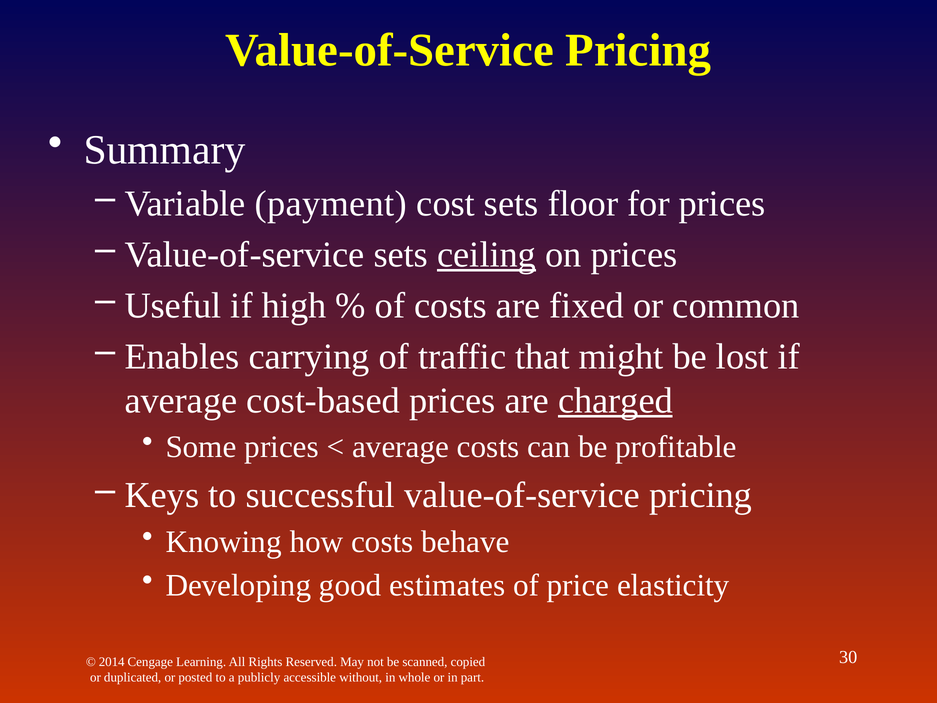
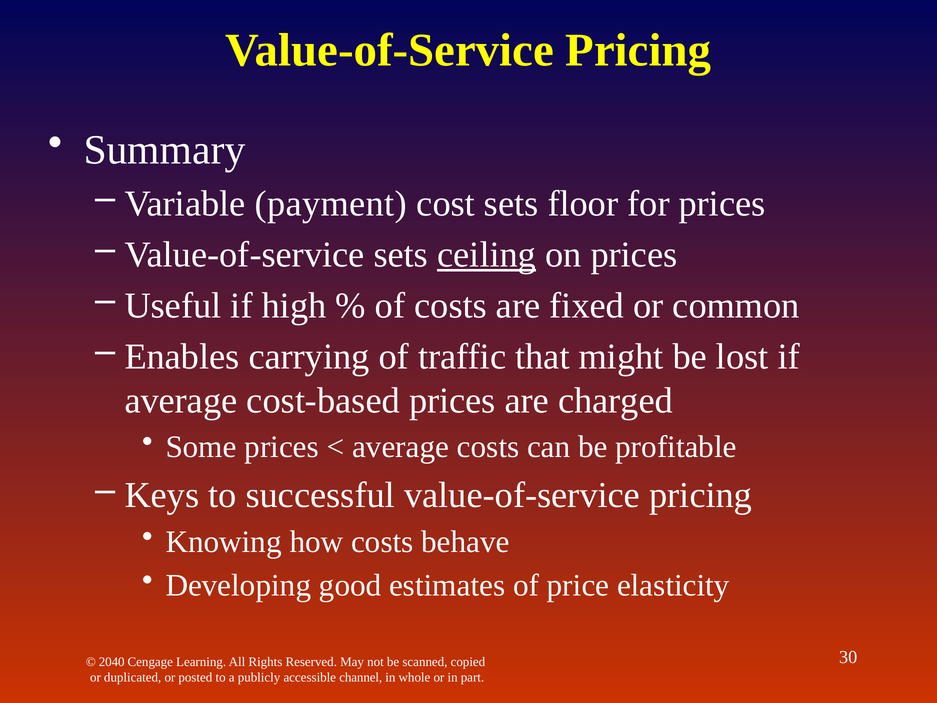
charged underline: present -> none (616, 400)
2014: 2014 -> 2040 (112, 661)
without: without -> channel (361, 677)
